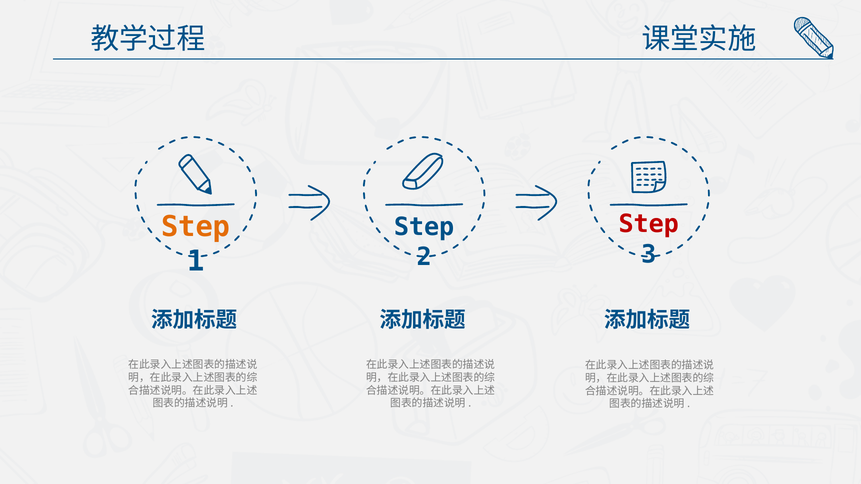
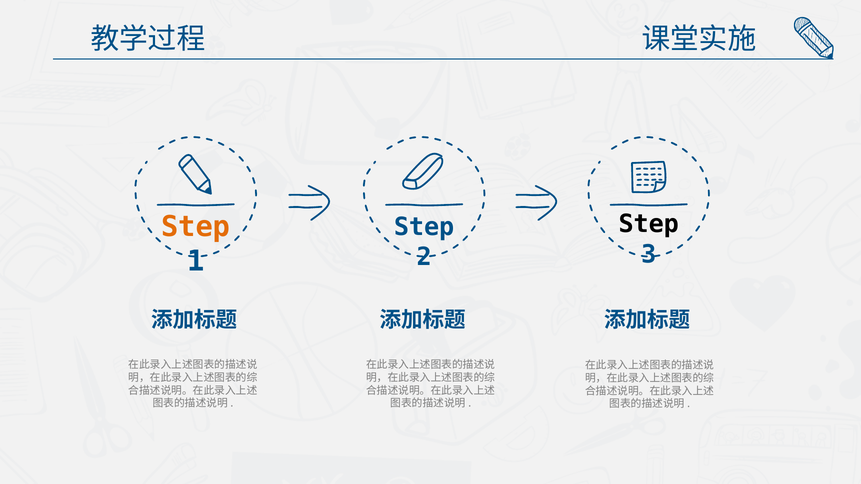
Step colour: red -> black (649, 224)
